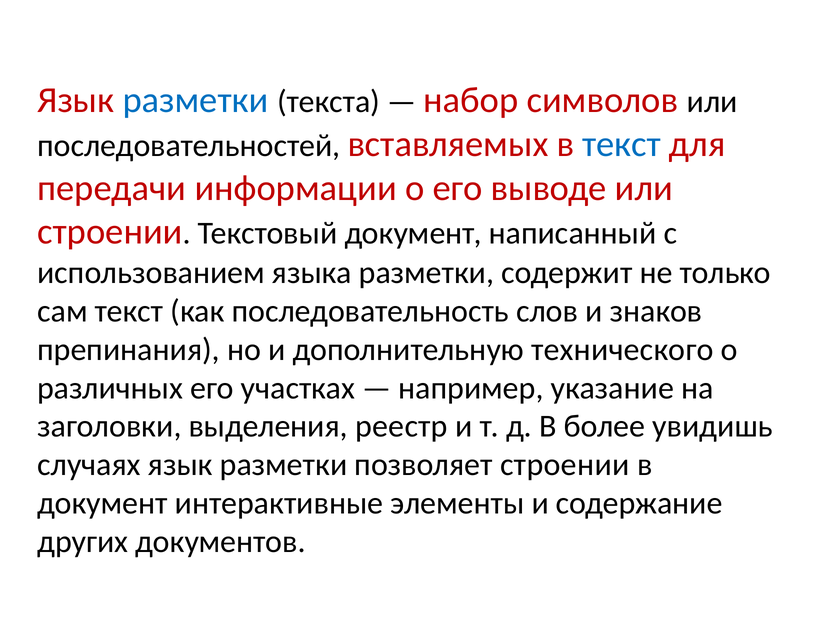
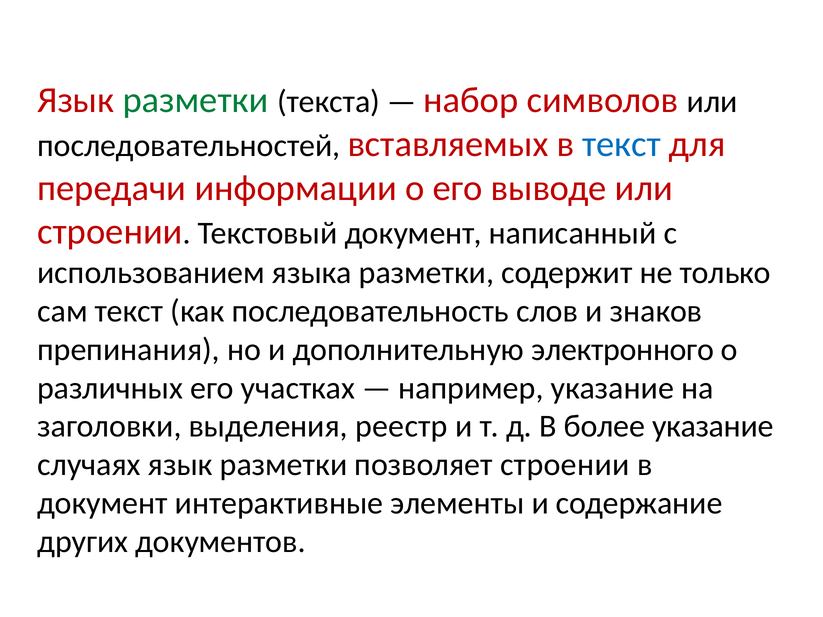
разметки colour: blue -> green (195, 100)
технического: технического -> электронного (623, 350)
более увидишь: увидишь -> указание (713, 427)
